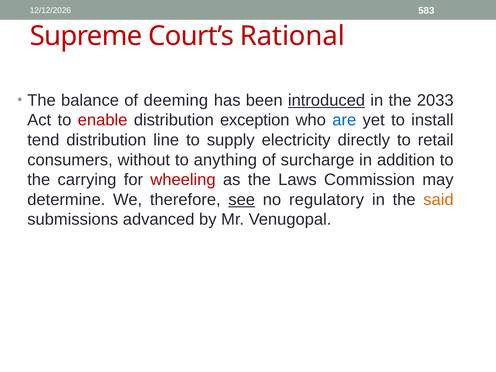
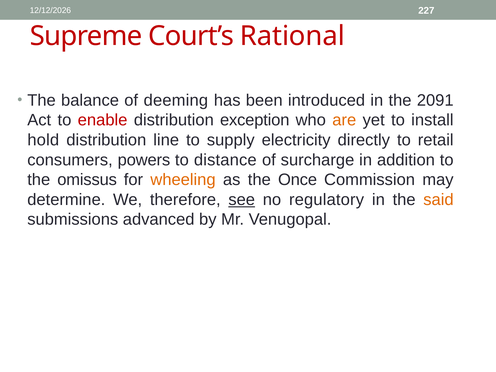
583: 583 -> 227 (426, 11)
introduced underline: present -> none (327, 100)
2033: 2033 -> 2091 (435, 100)
are colour: blue -> orange (344, 120)
tend: tend -> hold (43, 140)
without: without -> powers (144, 160)
anything: anything -> distance (225, 160)
carrying: carrying -> omissus (87, 180)
wheeling colour: red -> orange (183, 180)
Laws: Laws -> Once (298, 180)
